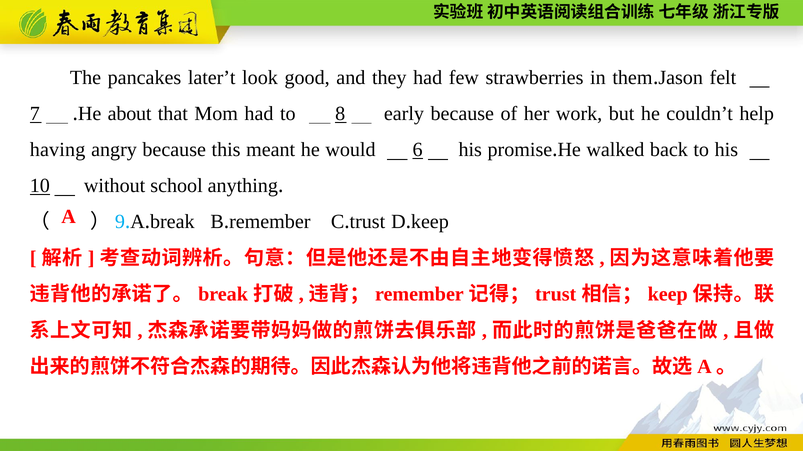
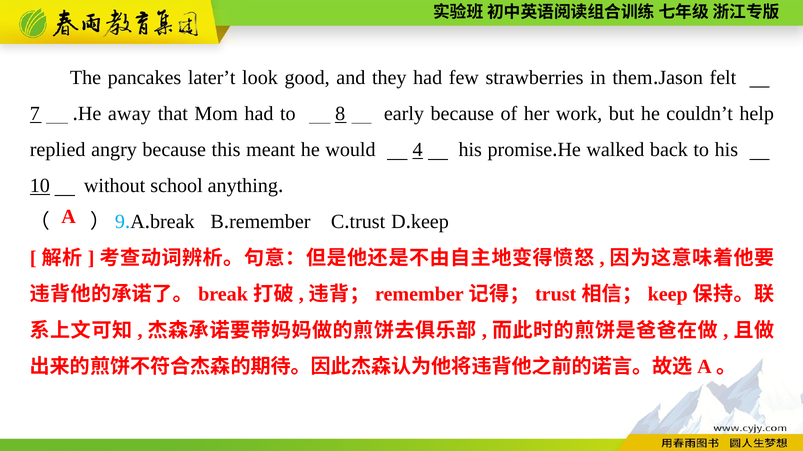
about: about -> away (129, 114)
having: having -> replied (58, 150)
6: 6 -> 4 (418, 150)
